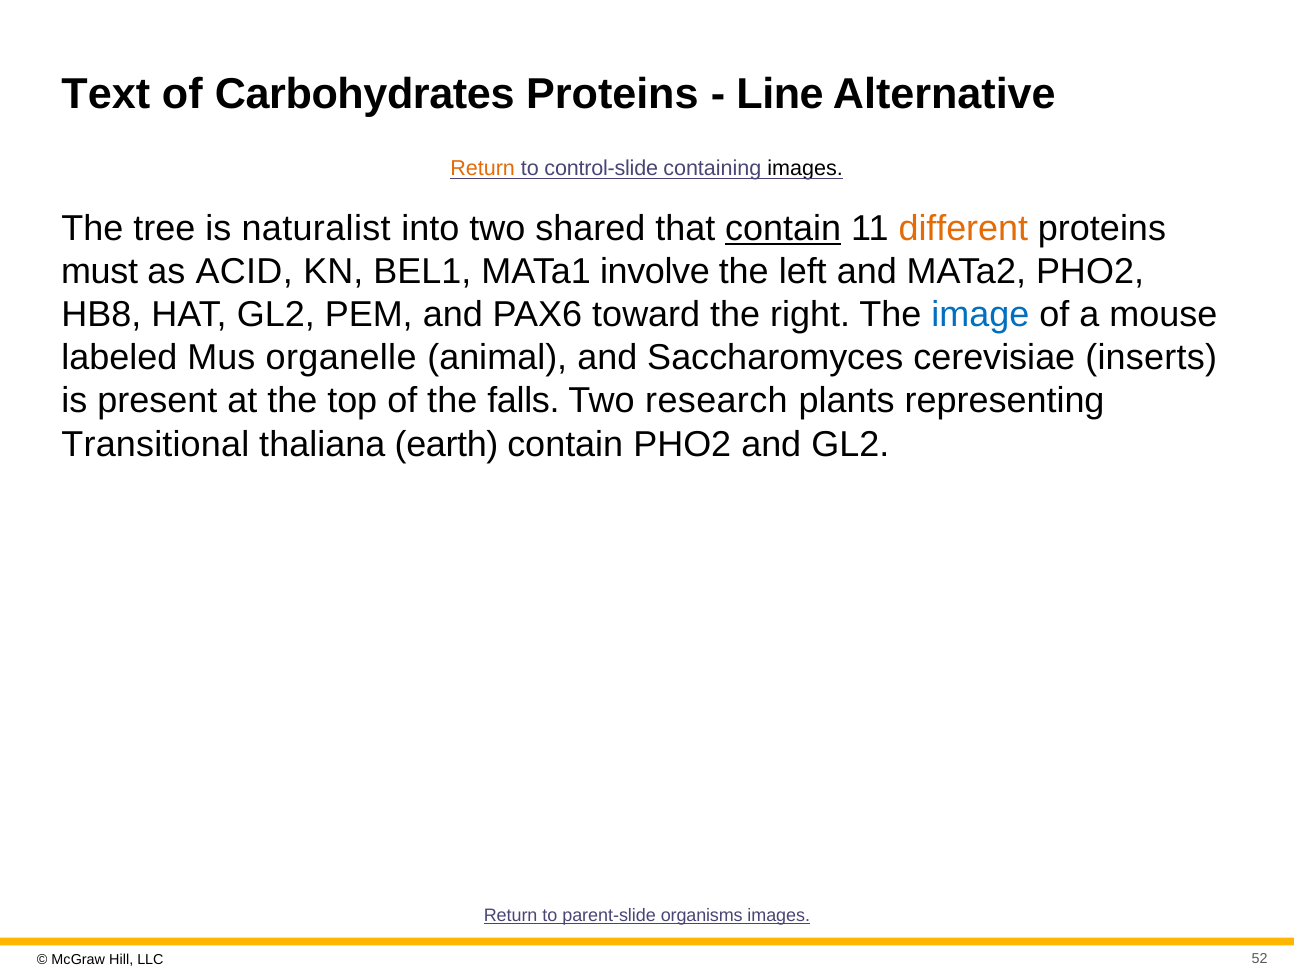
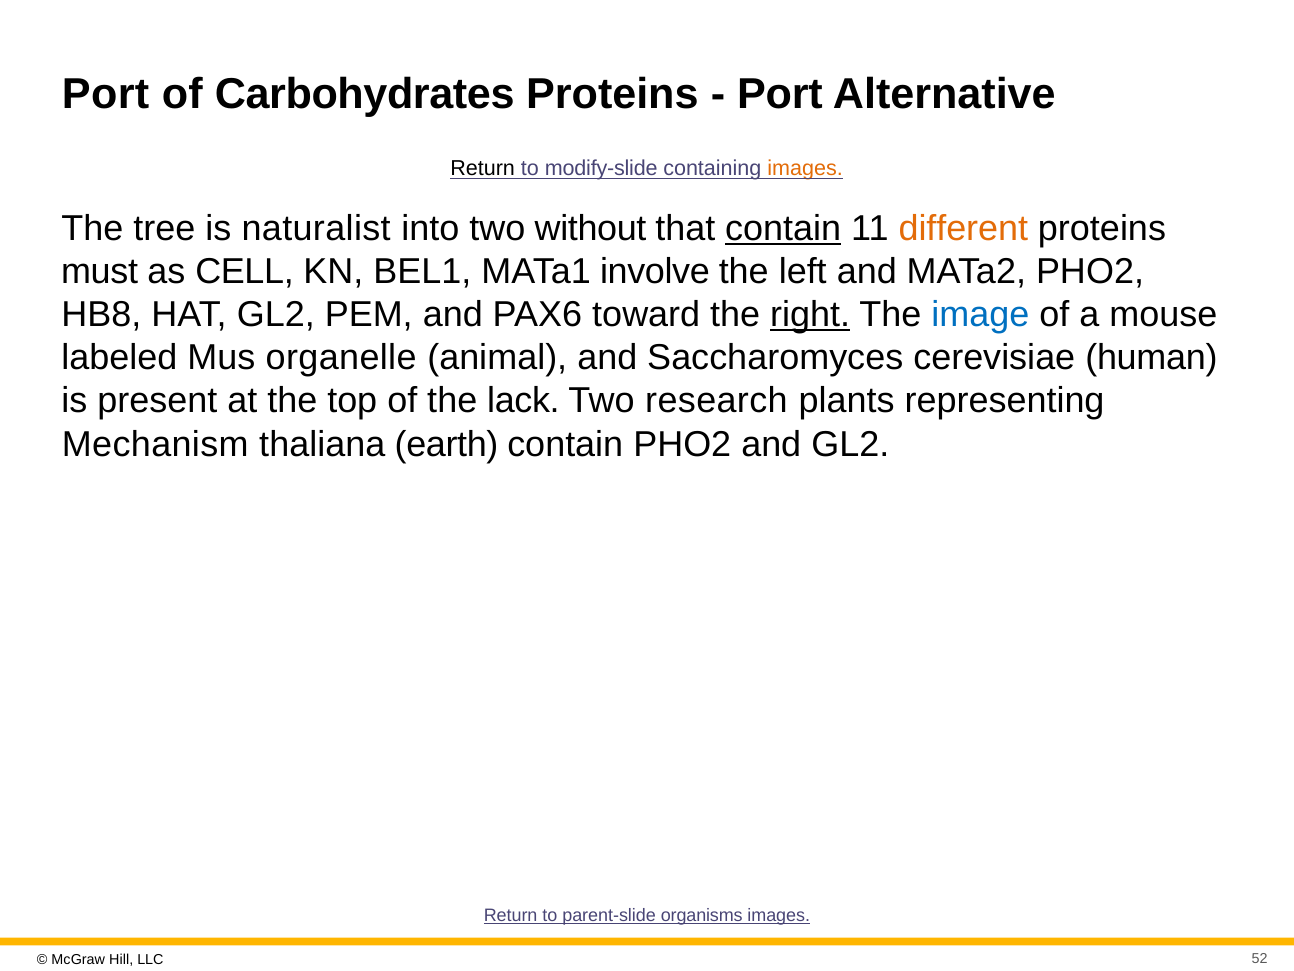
Text: Text -> Port (106, 94)
Line: Line -> Port (780, 94)
Return colour: orange -> black (483, 169)
control-slide: control-slide -> modify-slide (601, 169)
images colour: black -> orange (805, 169)
shared: shared -> without (591, 228)
ACID: ACID -> CELL (244, 271)
right underline: none -> present (810, 315)
inserts: inserts -> human (1151, 358)
falls: falls -> lack (523, 401)
Transitional: Transitional -> Mechanism (155, 444)
